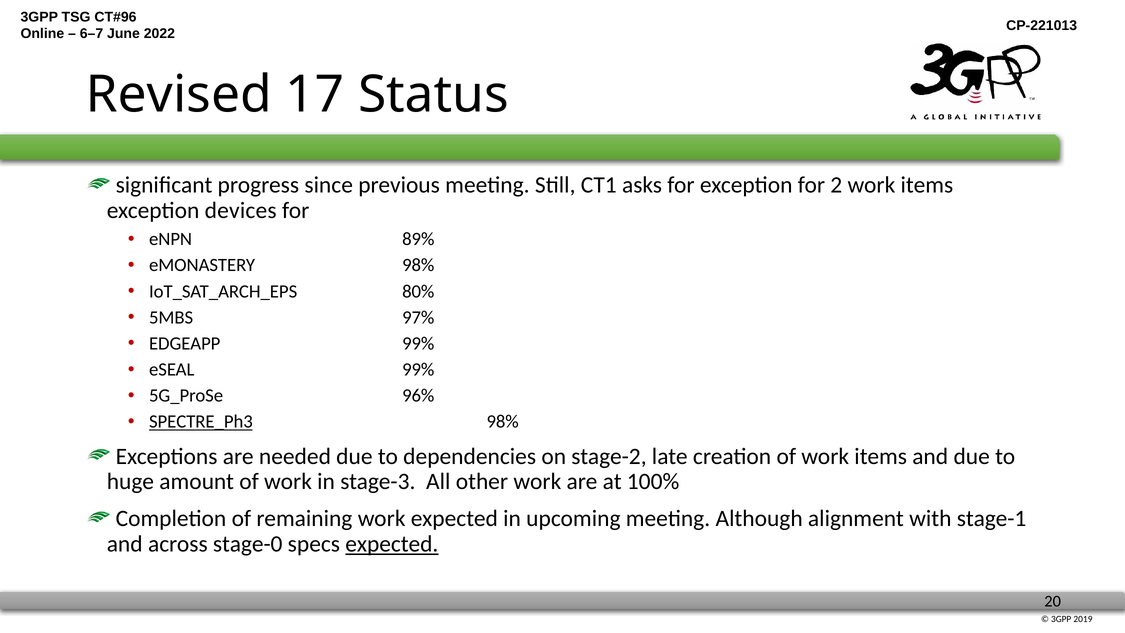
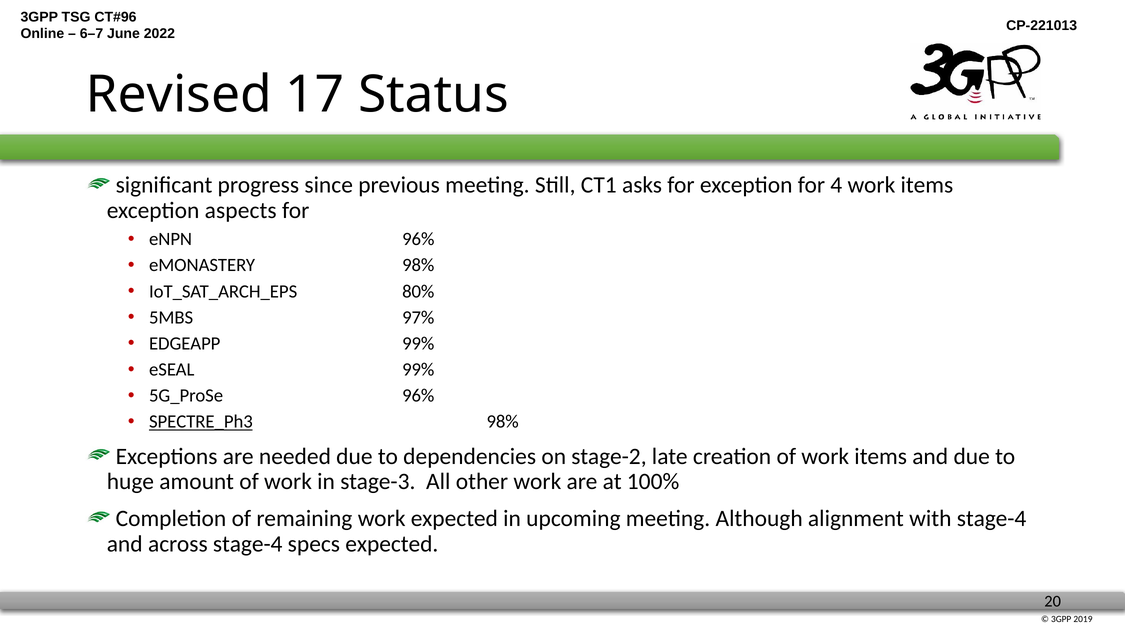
2: 2 -> 4 (836, 185)
devices: devices -> aspects (241, 211)
eNPN 89%: 89% -> 96% (418, 239)
with stage-1: stage-1 -> stage-4 (992, 519)
across stage-0: stage-0 -> stage-4 (248, 544)
expected underline: present -> none (392, 544)
